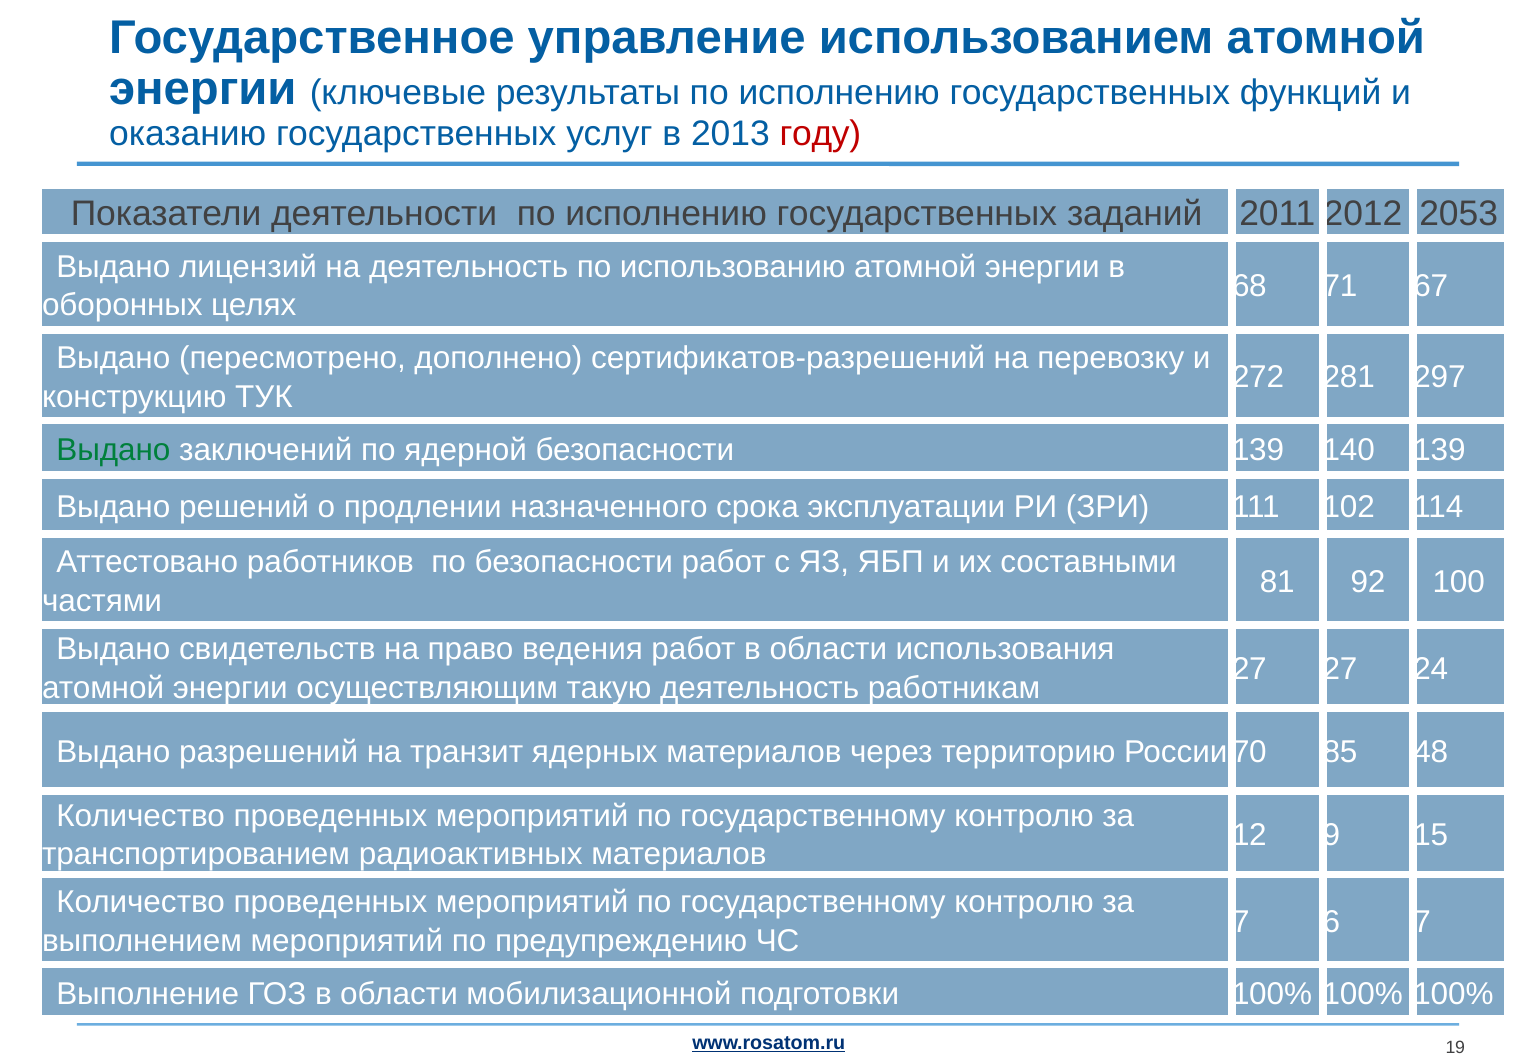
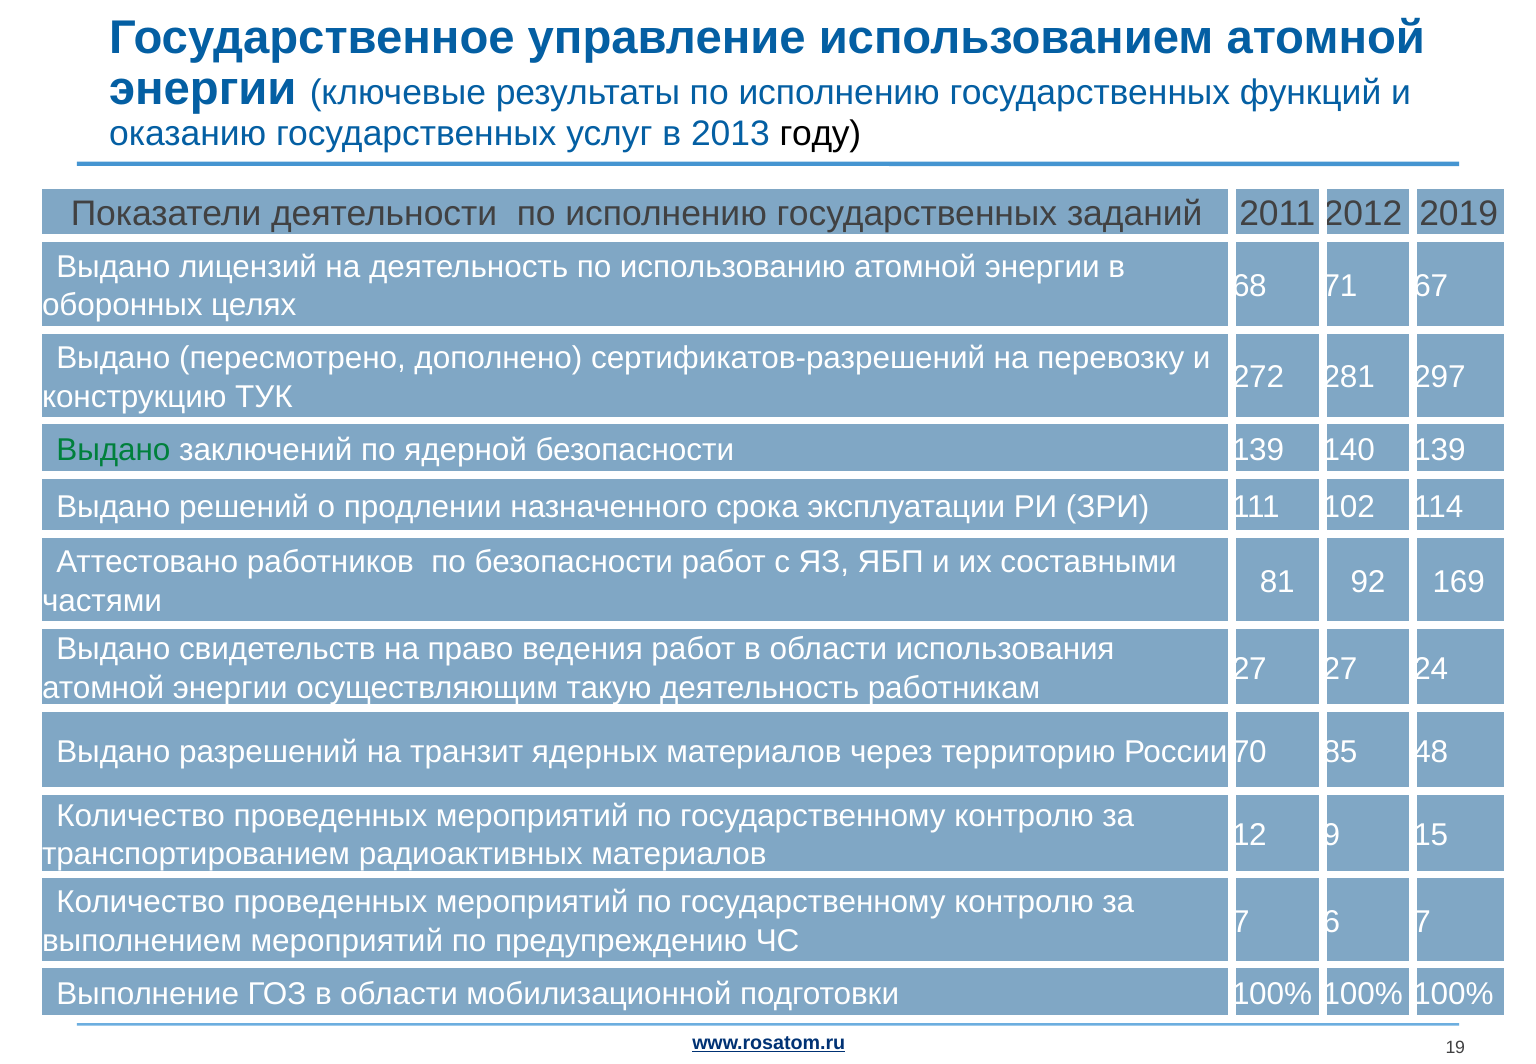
году colour: red -> black (820, 134)
2053: 2053 -> 2019 (1459, 214)
100: 100 -> 169 (1459, 581)
